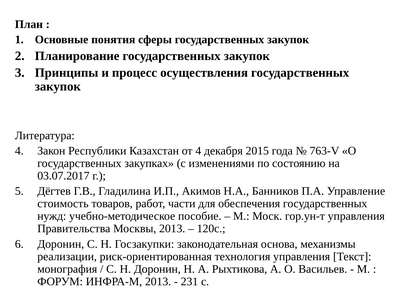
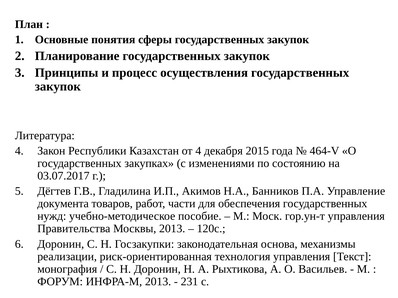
763-V: 763-V -> 464-V (324, 151)
стоимость: стоимость -> документа (63, 204)
